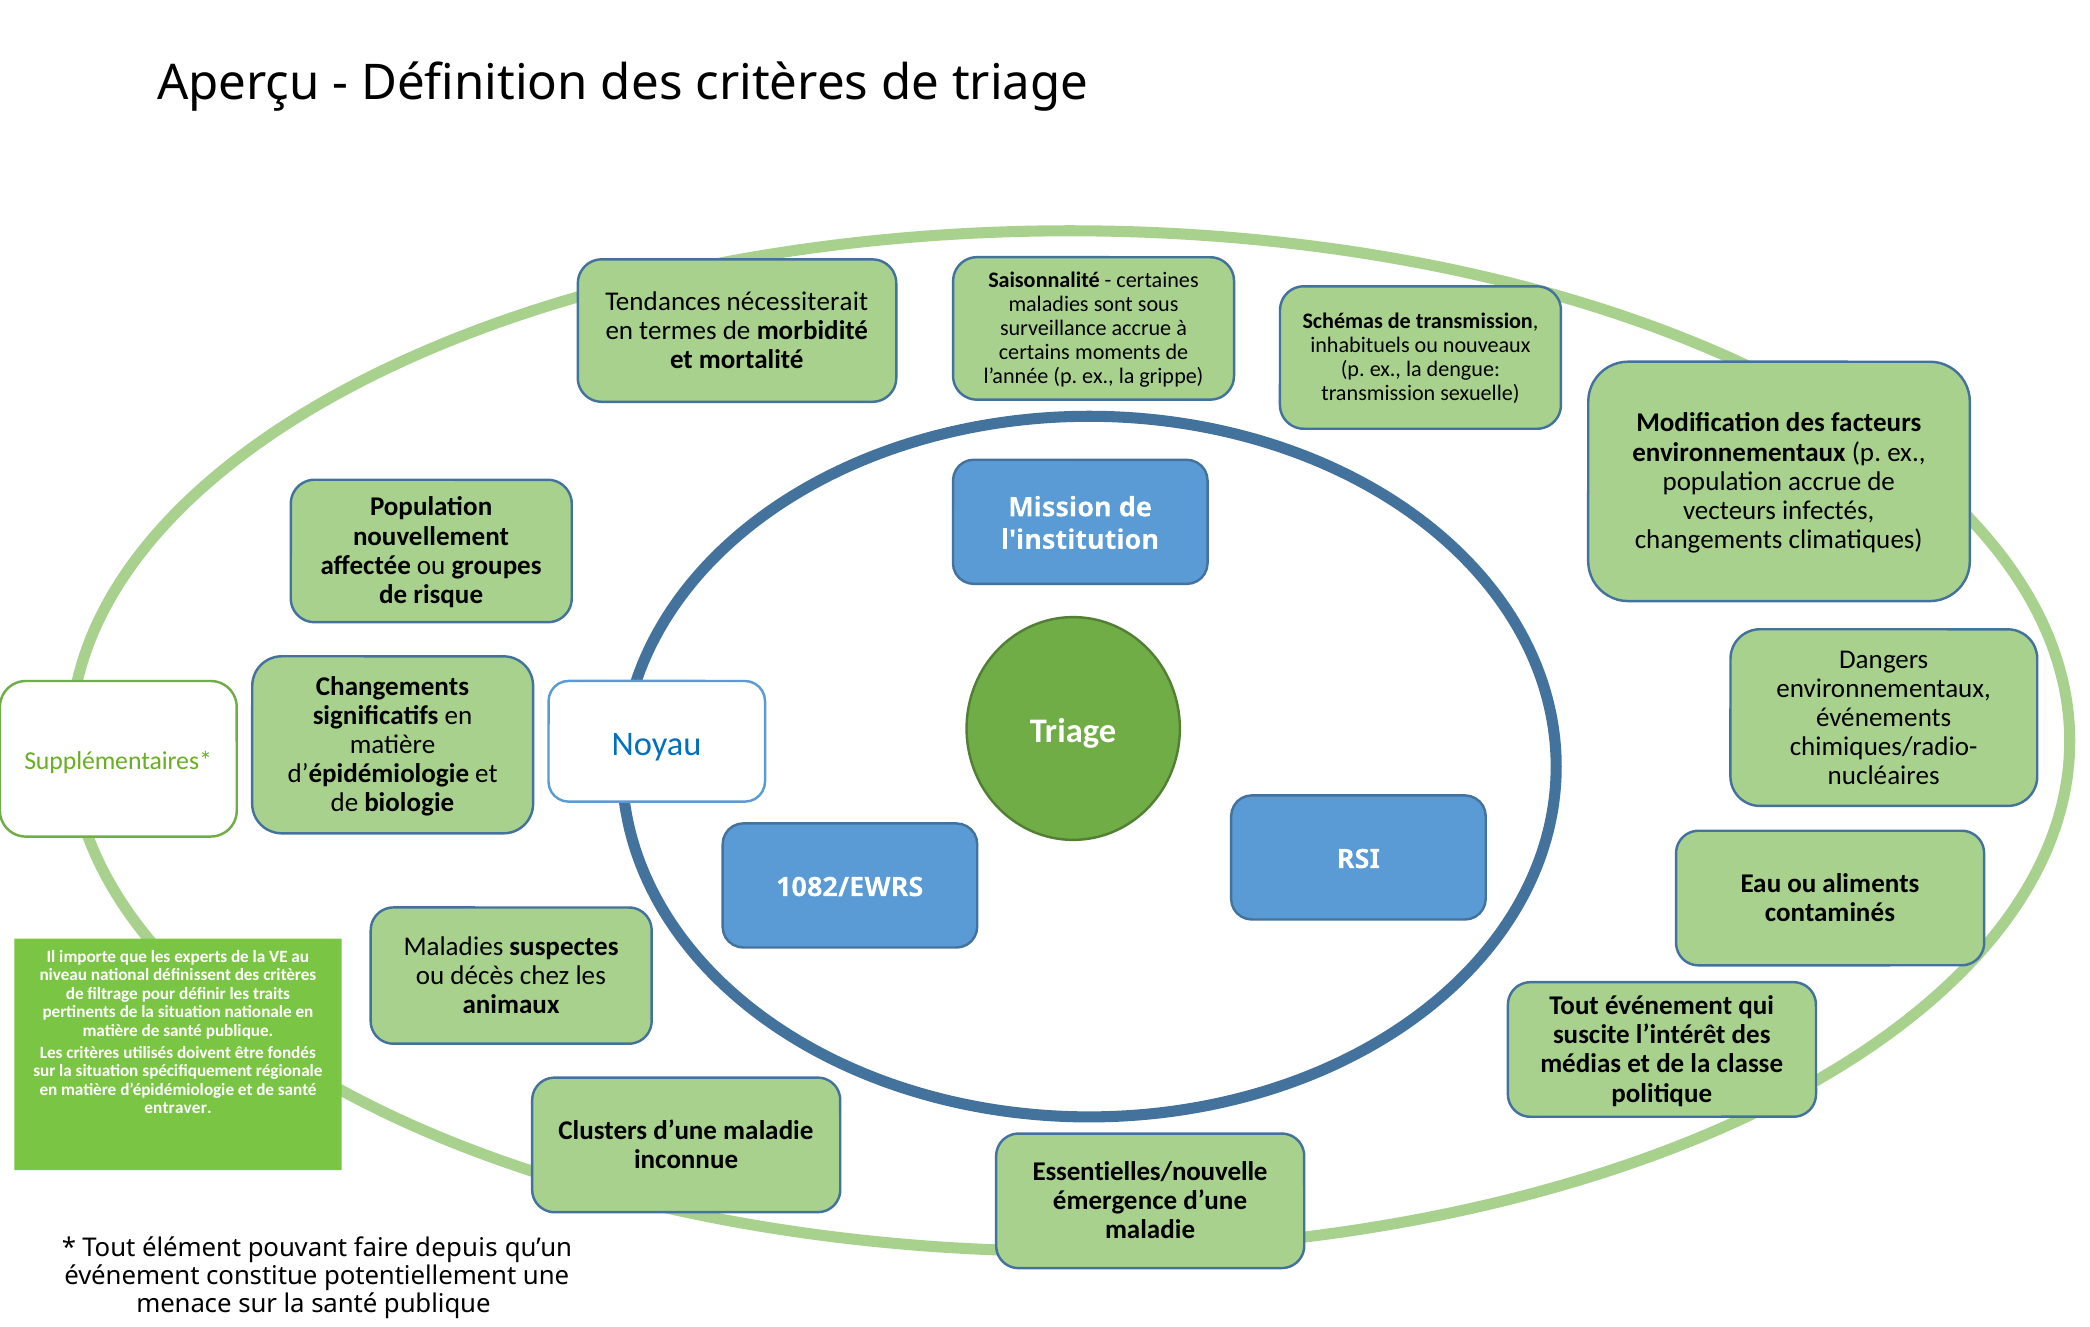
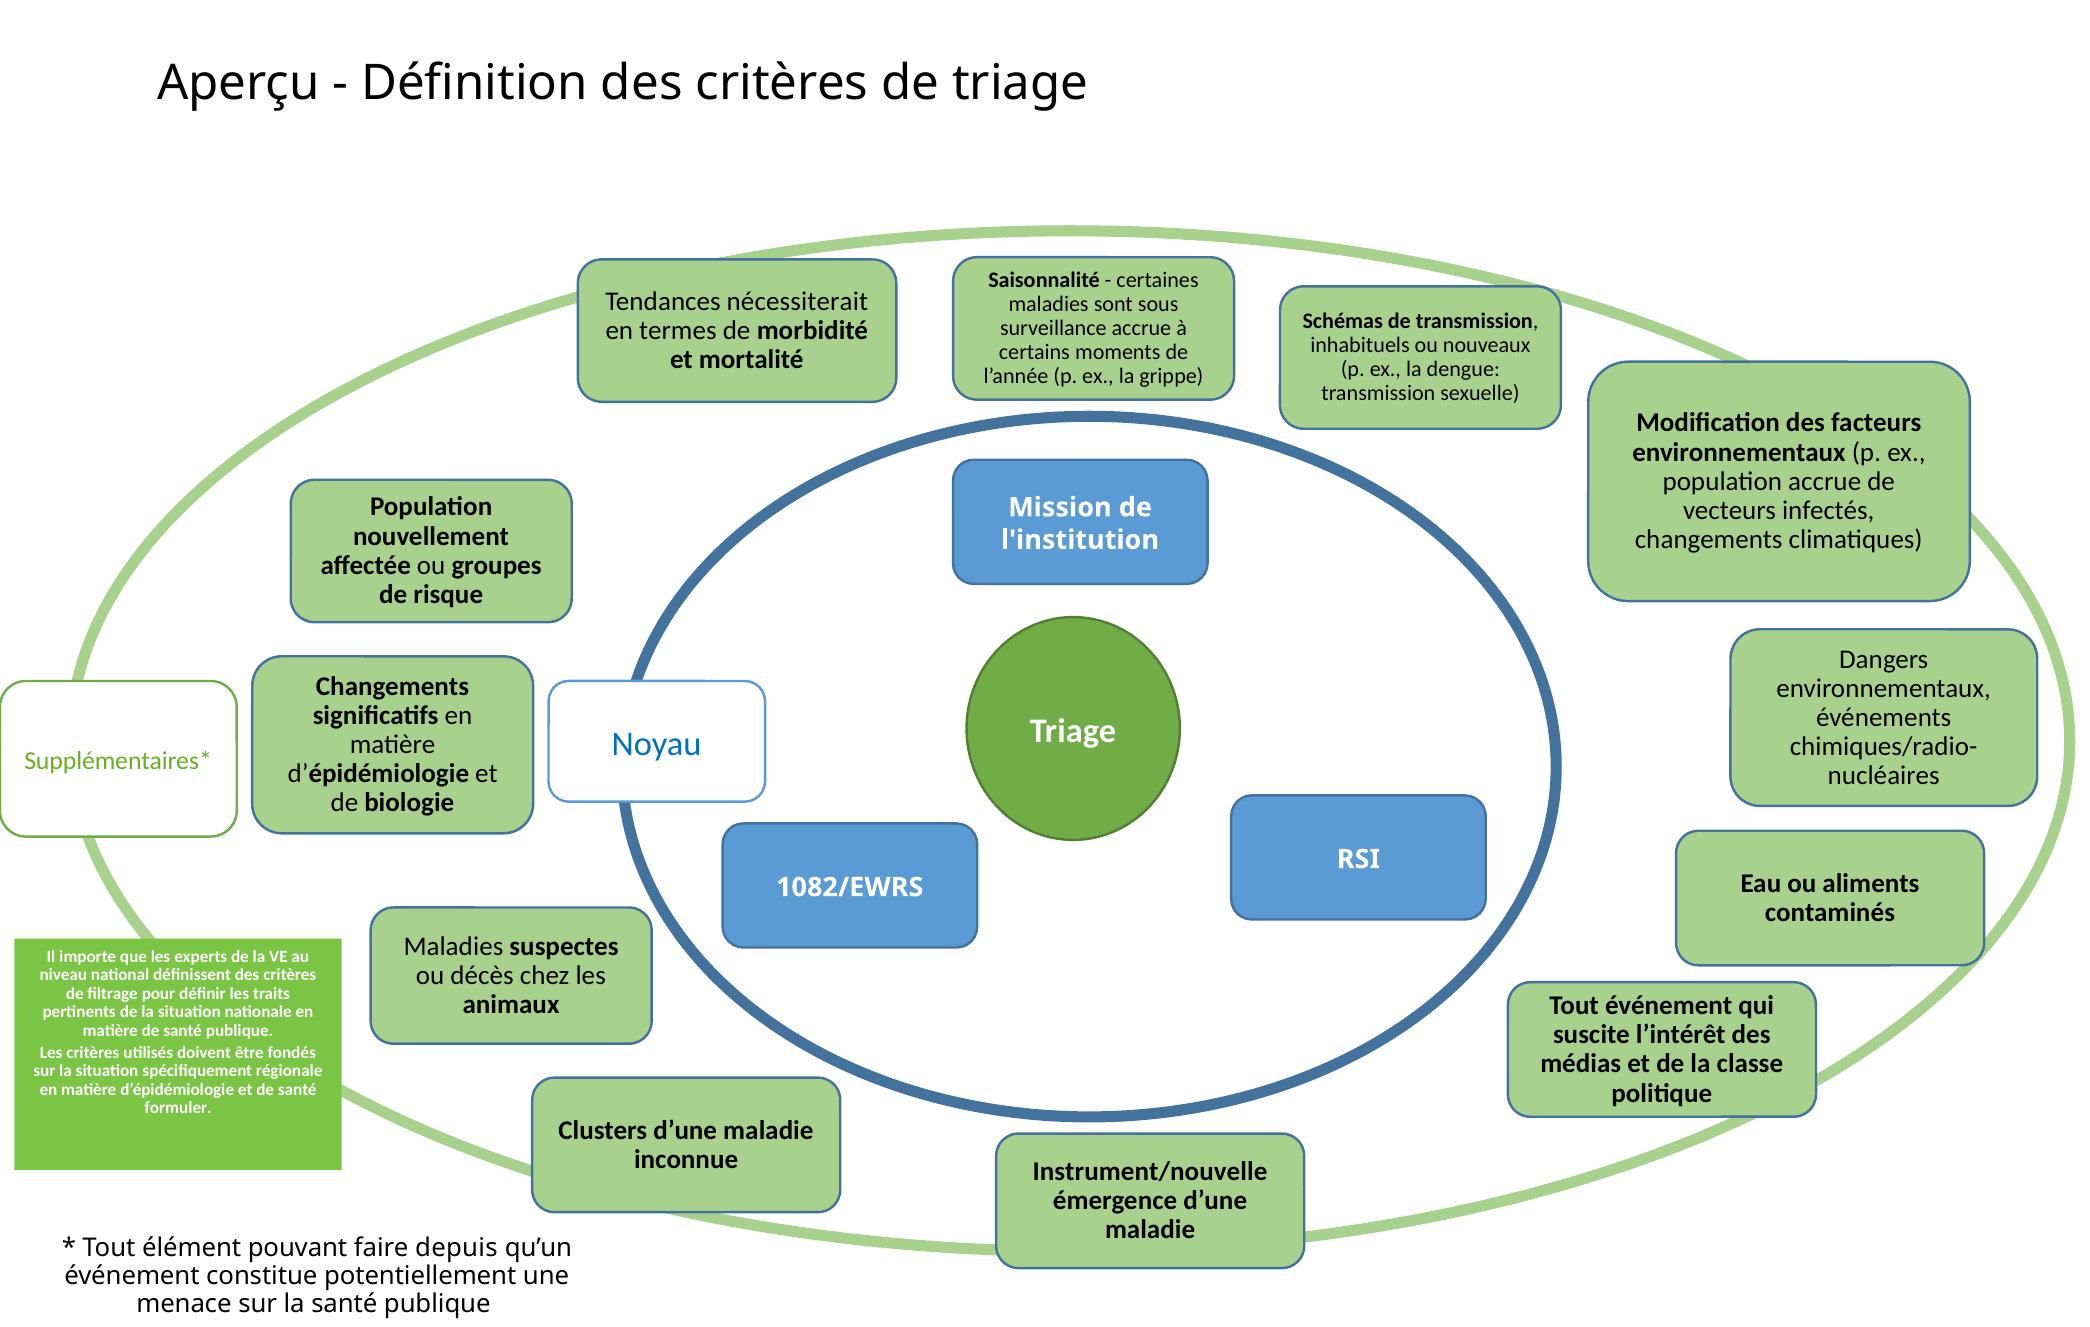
entraver: entraver -> formuler (178, 1108)
Essentielles/nouvelle: Essentielles/nouvelle -> Instrument/nouvelle (1150, 1171)
